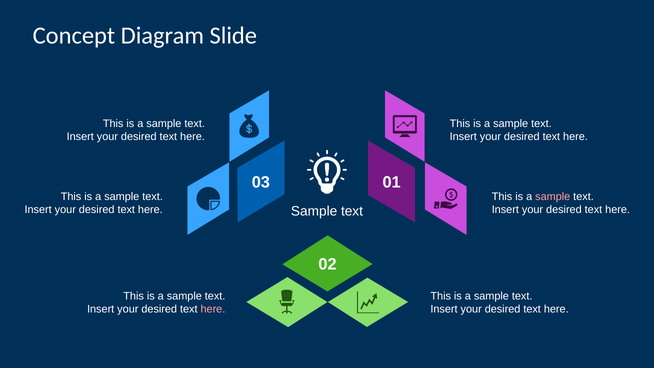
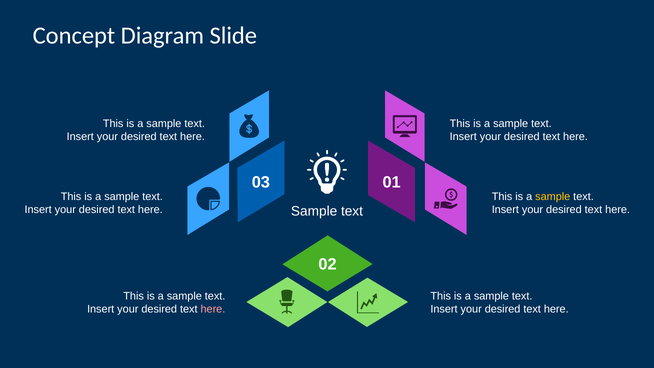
sample colour: pink -> yellow (553, 197)
